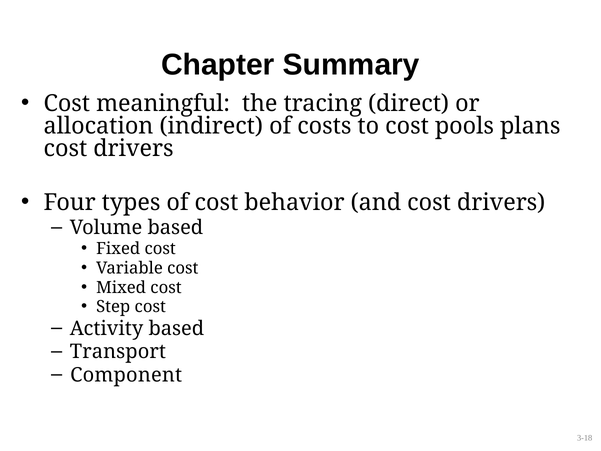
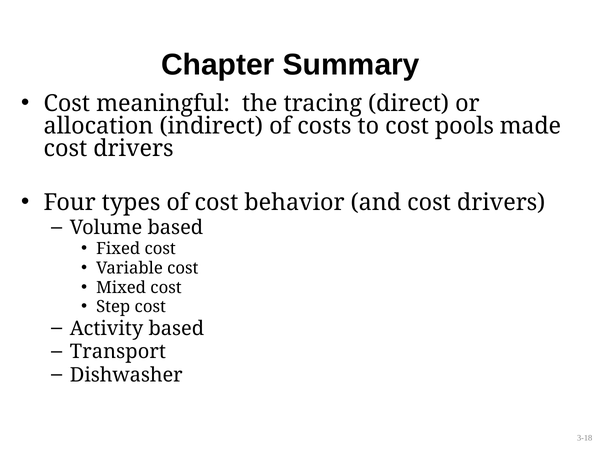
plans: plans -> made (530, 126)
Component: Component -> Dishwasher (126, 375)
